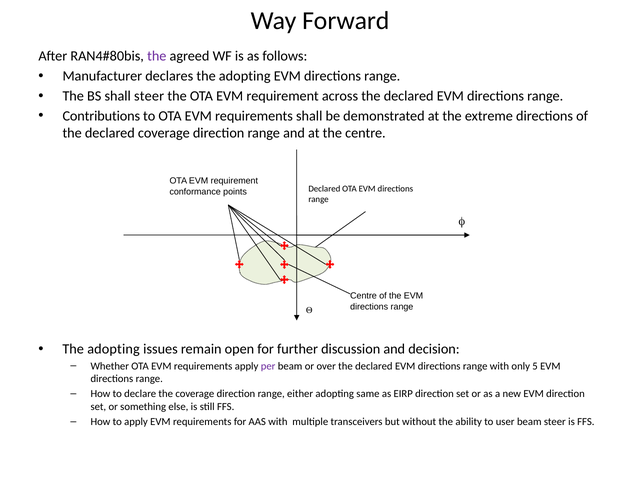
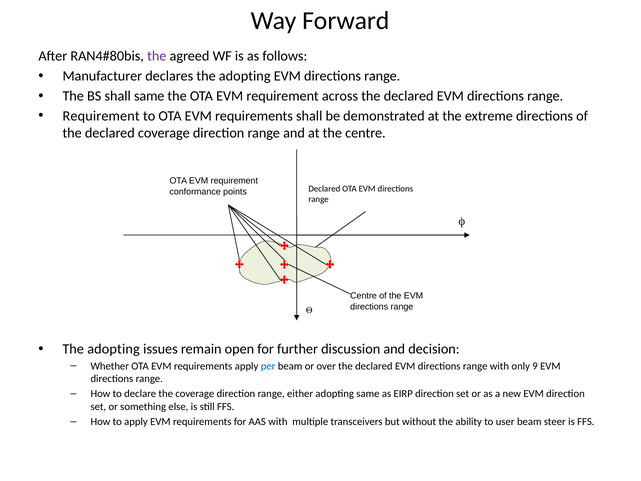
shall steer: steer -> same (149, 96)
Contributions: Contributions -> Requirement (101, 116)
per colour: purple -> blue (268, 366)
5: 5 -> 9 (535, 366)
